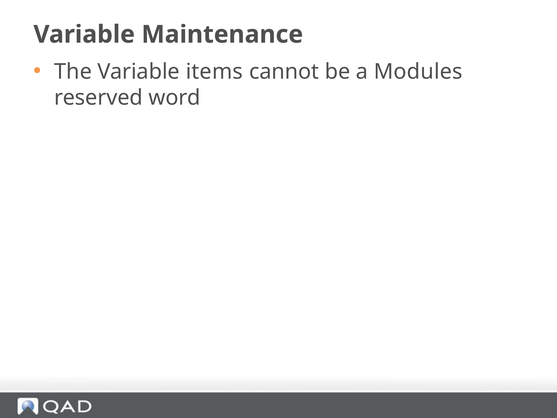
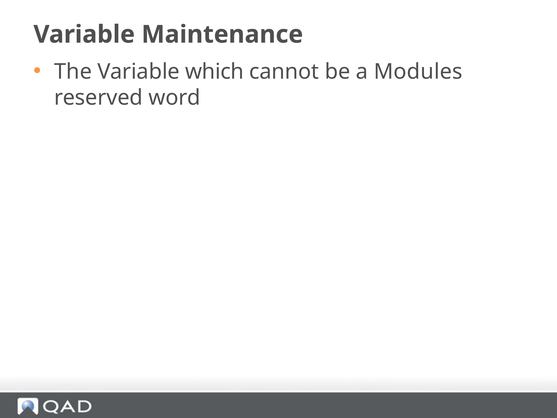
items: items -> which (215, 72)
